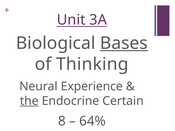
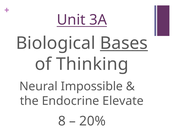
Experience: Experience -> Impossible (92, 87)
the underline: present -> none (29, 101)
Certain: Certain -> Elevate (123, 101)
64%: 64% -> 20% (92, 121)
